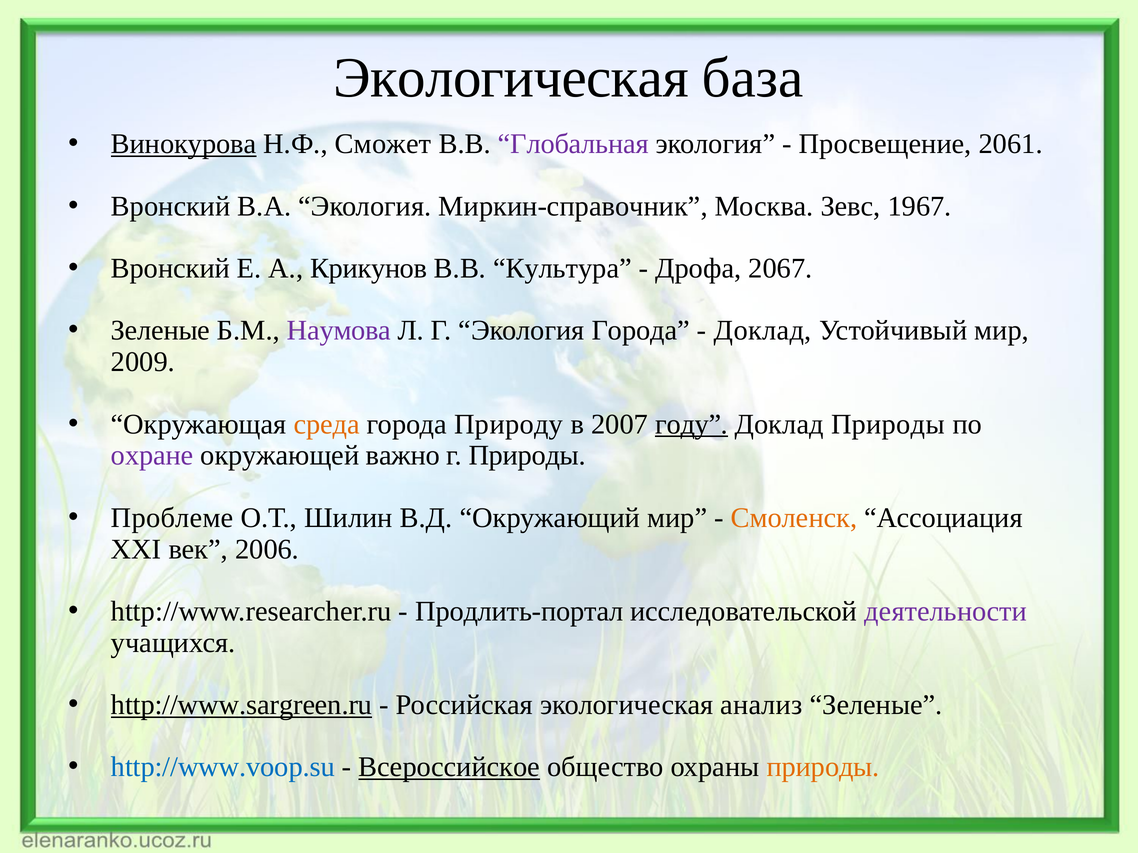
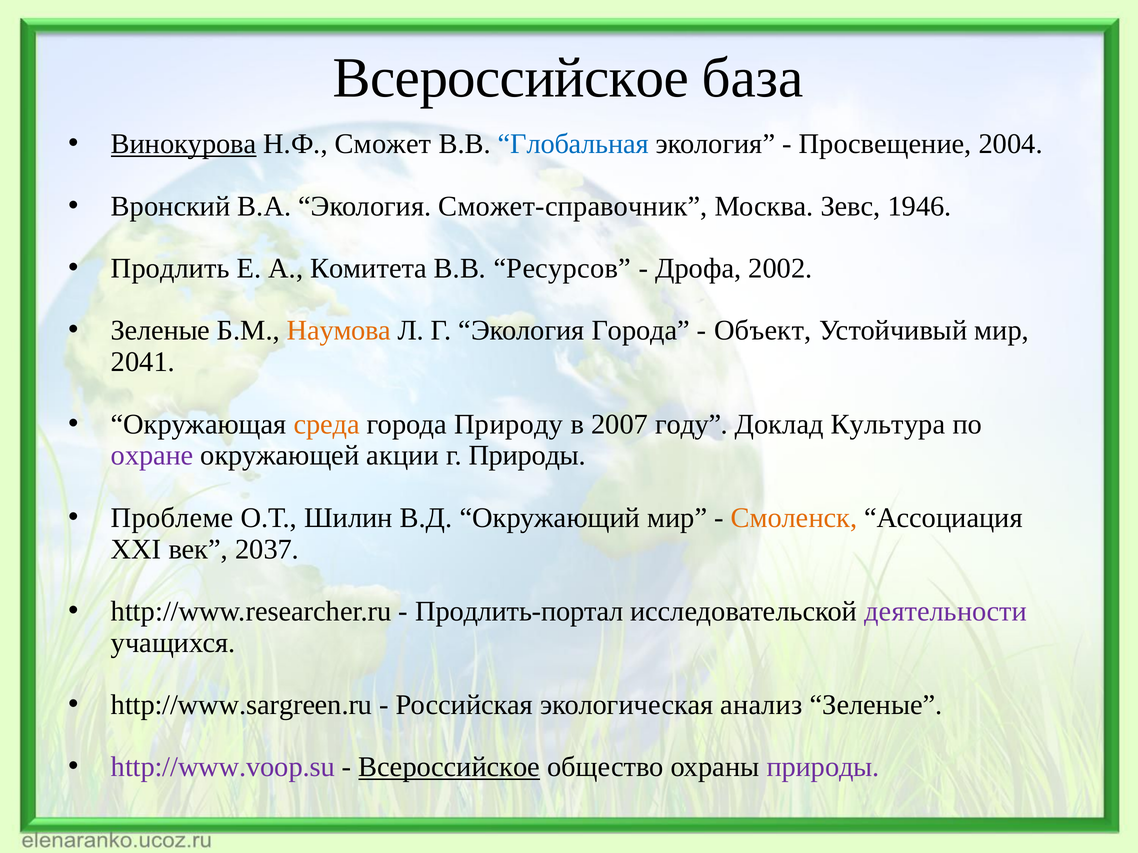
Экологическая: Экологическая -> Всероссийское (511, 78)
Глобальная colour: purple -> blue (573, 144)
2061: 2061 -> 2004 (1011, 144)
Миркин-справочник: Миркин-справочник -> Сможет-справочник (573, 206)
1967: 1967 -> 1946 (920, 206)
Вронский: Вронский -> Продлить (170, 269)
Крикунов: Крикунов -> Комитета (369, 269)
Культура: Культура -> Ресурсов (562, 269)
2067: 2067 -> 2002 (780, 269)
Наумова colour: purple -> orange (339, 331)
Доклад: Доклад -> Объект (763, 331)
2009: 2009 -> 2041 (143, 362)
году underline: present -> none (692, 424)
Доклад Природы: Природы -> Культура (888, 424)
важно: важно -> акции (403, 456)
2006: 2006 -> 2037 (267, 549)
http://www.sargreen.ru underline: present -> none (242, 705)
http://www.voop.su colour: blue -> purple (223, 768)
природы colour: orange -> purple (823, 768)
